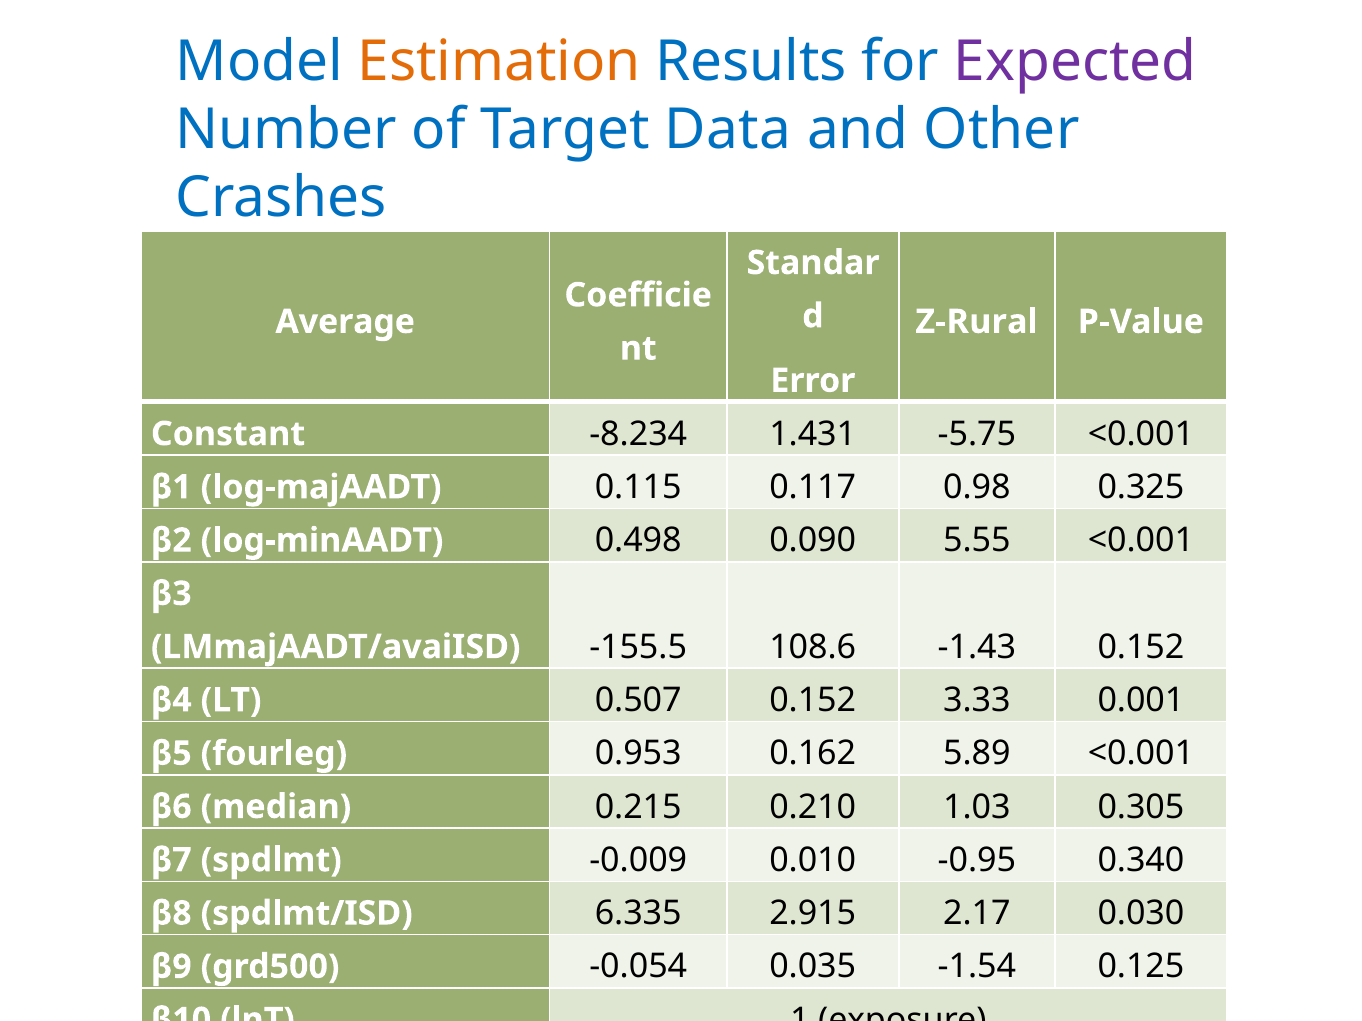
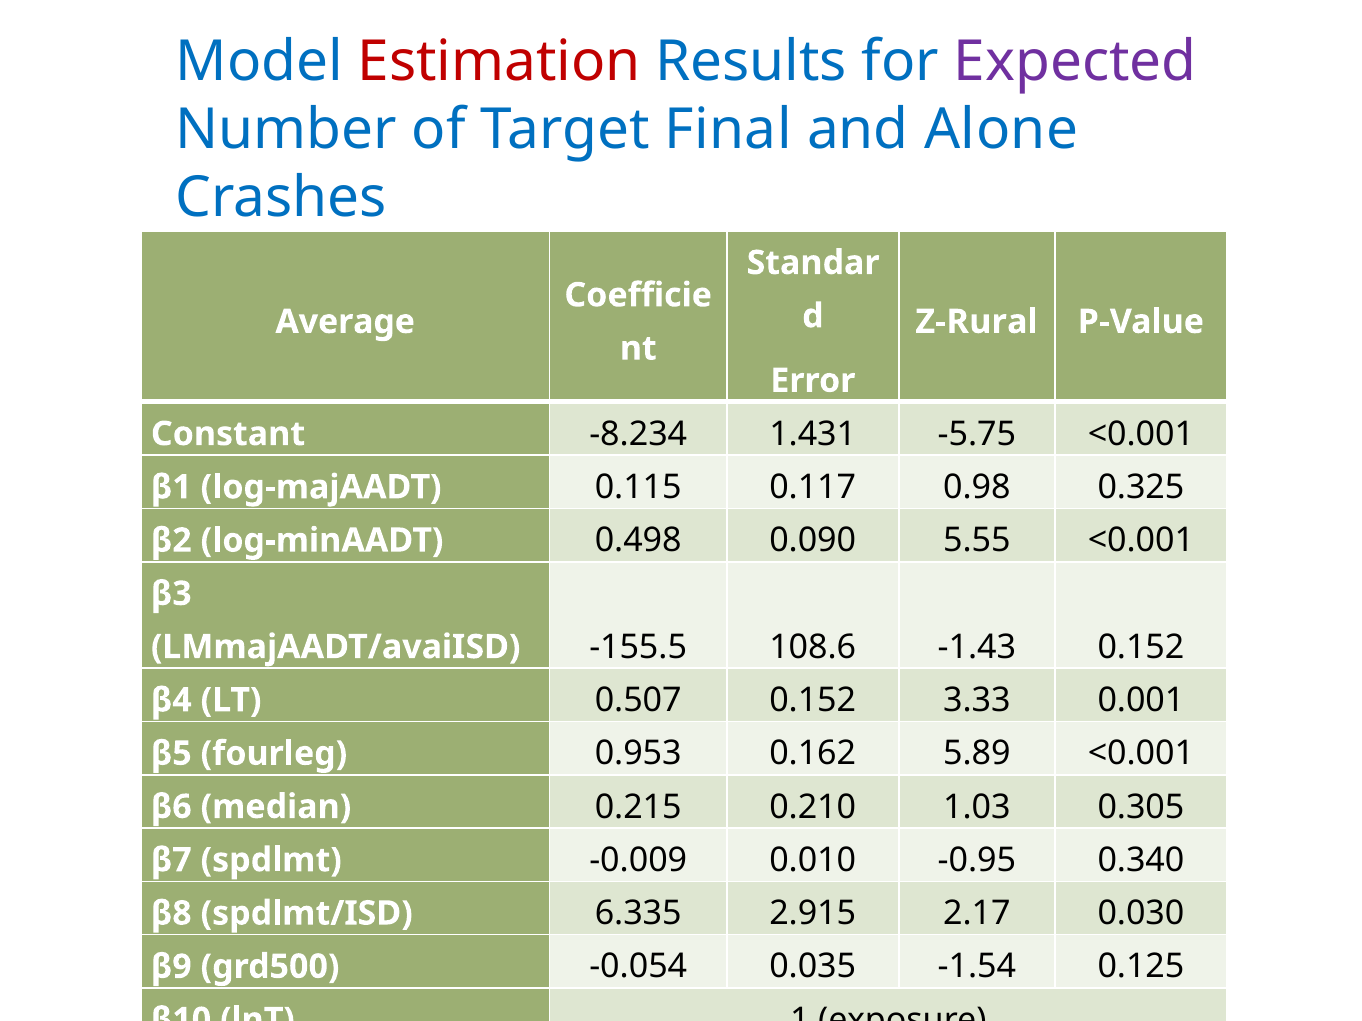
Estimation colour: orange -> red (499, 62)
Data: Data -> Final (728, 130)
Other: Other -> Alone (1001, 130)
